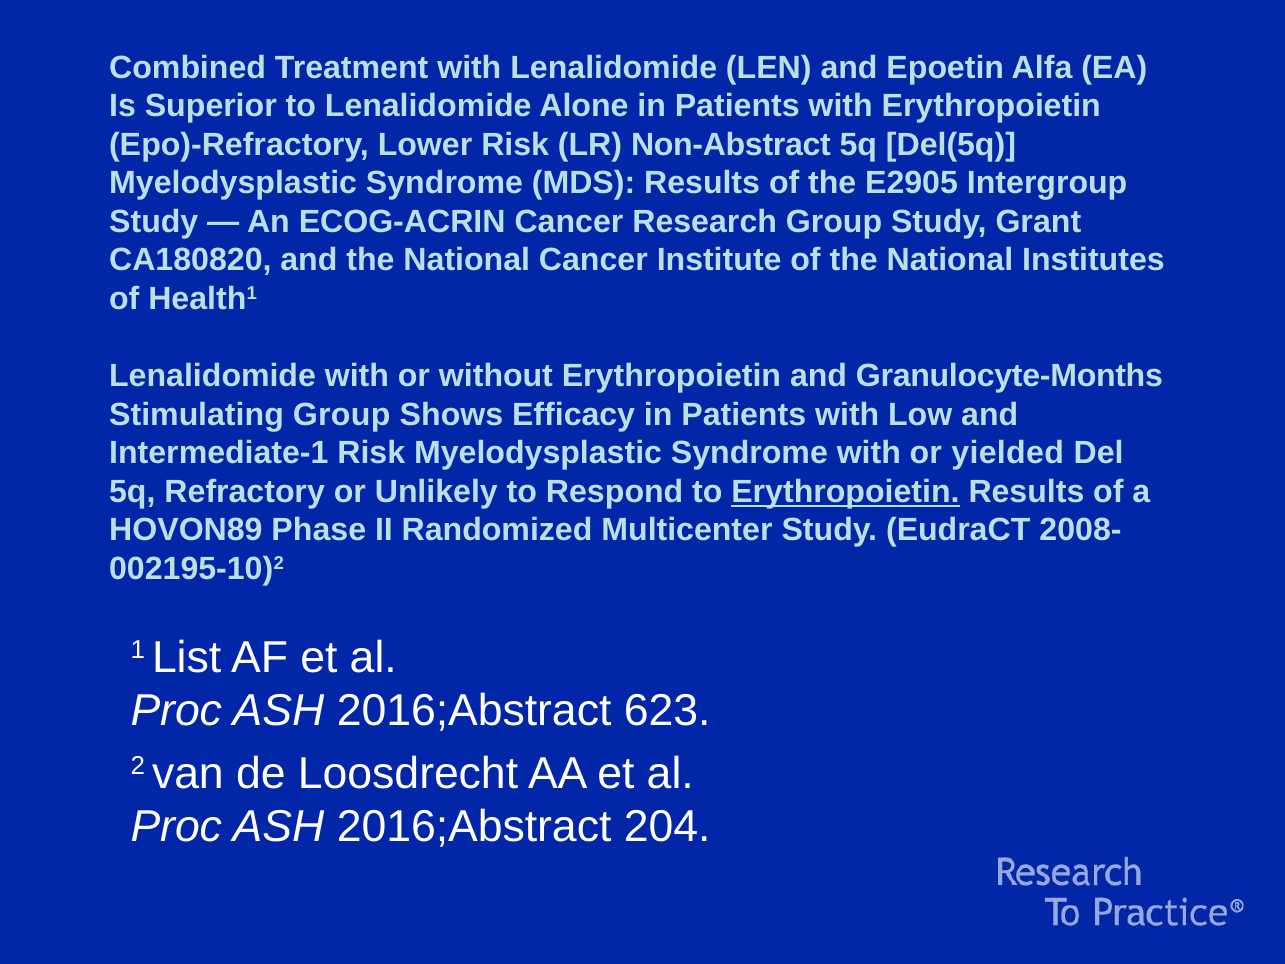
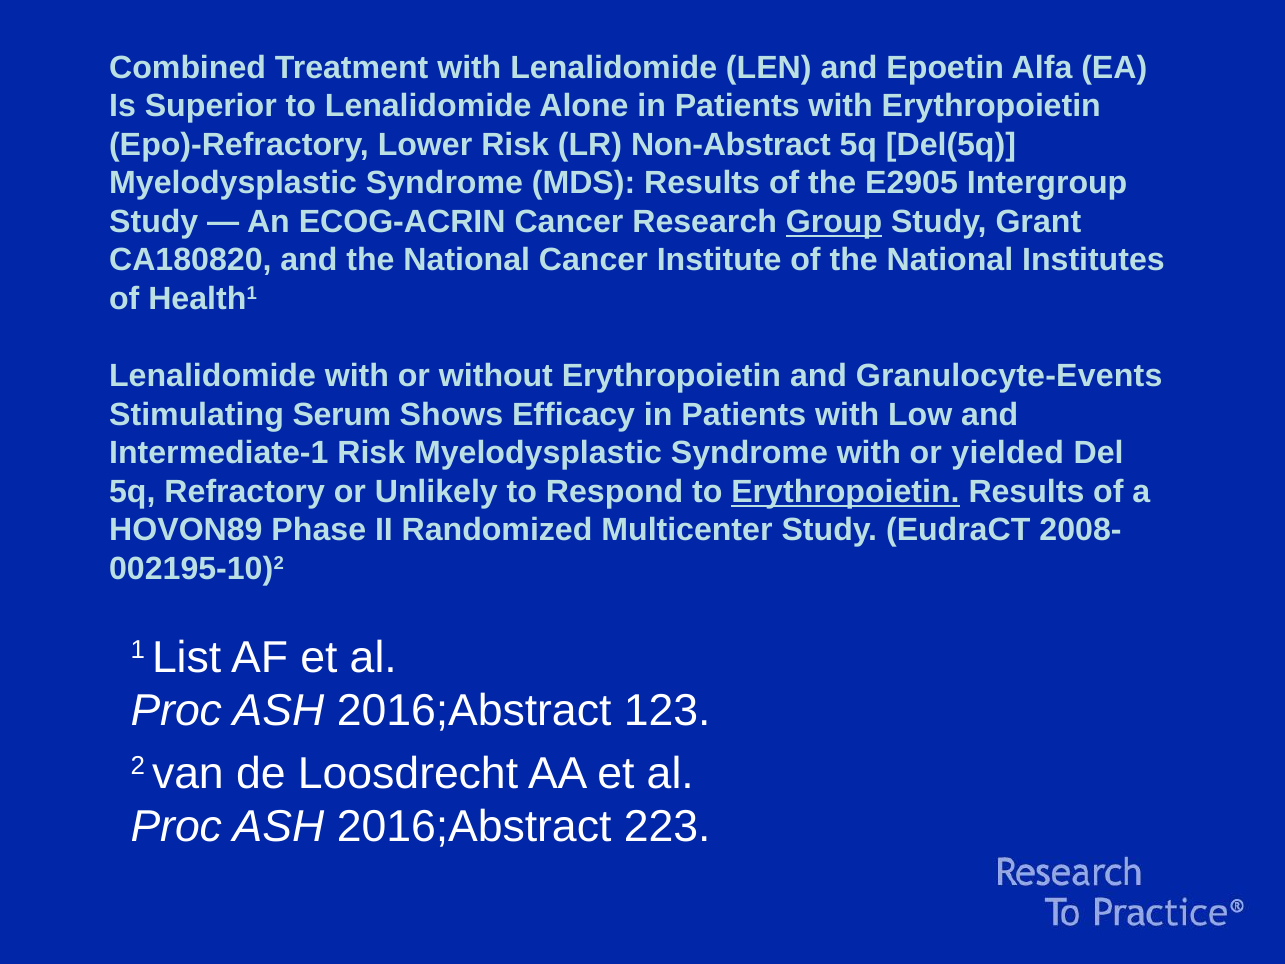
Group underline: none -> present (834, 222)
Granulocyte-Months: Granulocyte-Months -> Granulocyte-Events (1009, 376)
Stimulating Group: Group -> Serum (342, 415)
623: 623 -> 123 (667, 711)
204: 204 -> 223 (667, 827)
